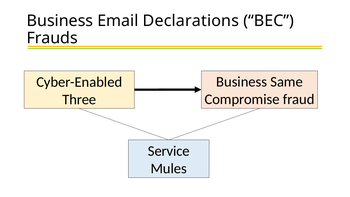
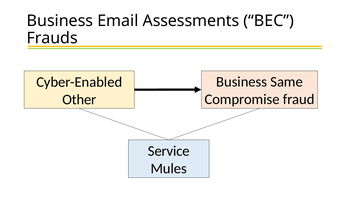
Declarations: Declarations -> Assessments (191, 21)
Three: Three -> Other (79, 99)
